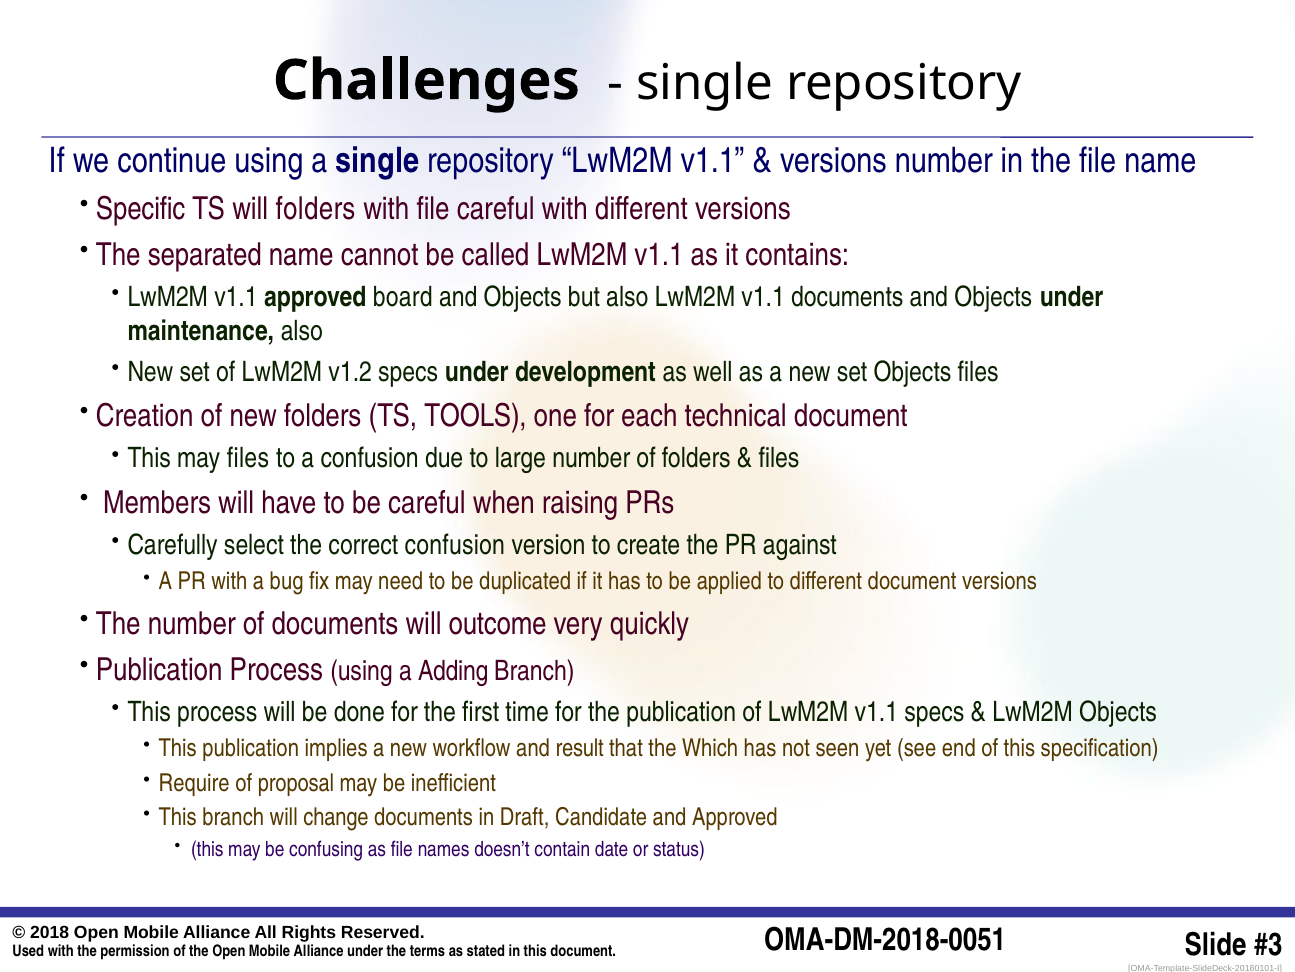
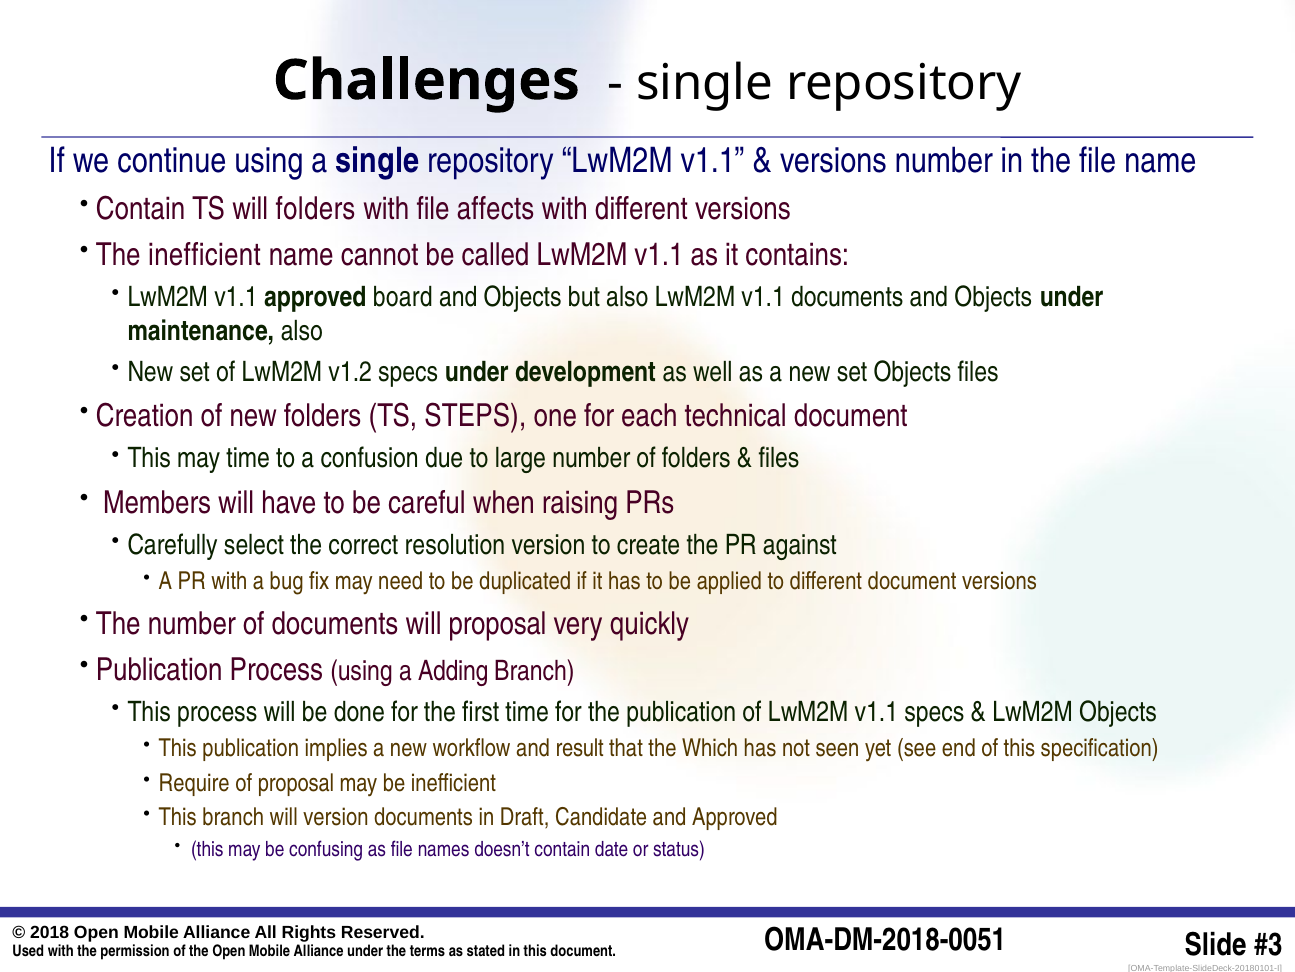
Specific: Specific -> Contain (141, 209)
file careful: careful -> affects (496, 209)
The separated: separated -> inefficient (205, 255)
TOOLS: TOOLS -> STEPS (475, 416)
may files: files -> time (248, 458)
correct confusion: confusion -> resolution (455, 545)
will outcome: outcome -> proposal (498, 623)
will change: change -> version (336, 817)
